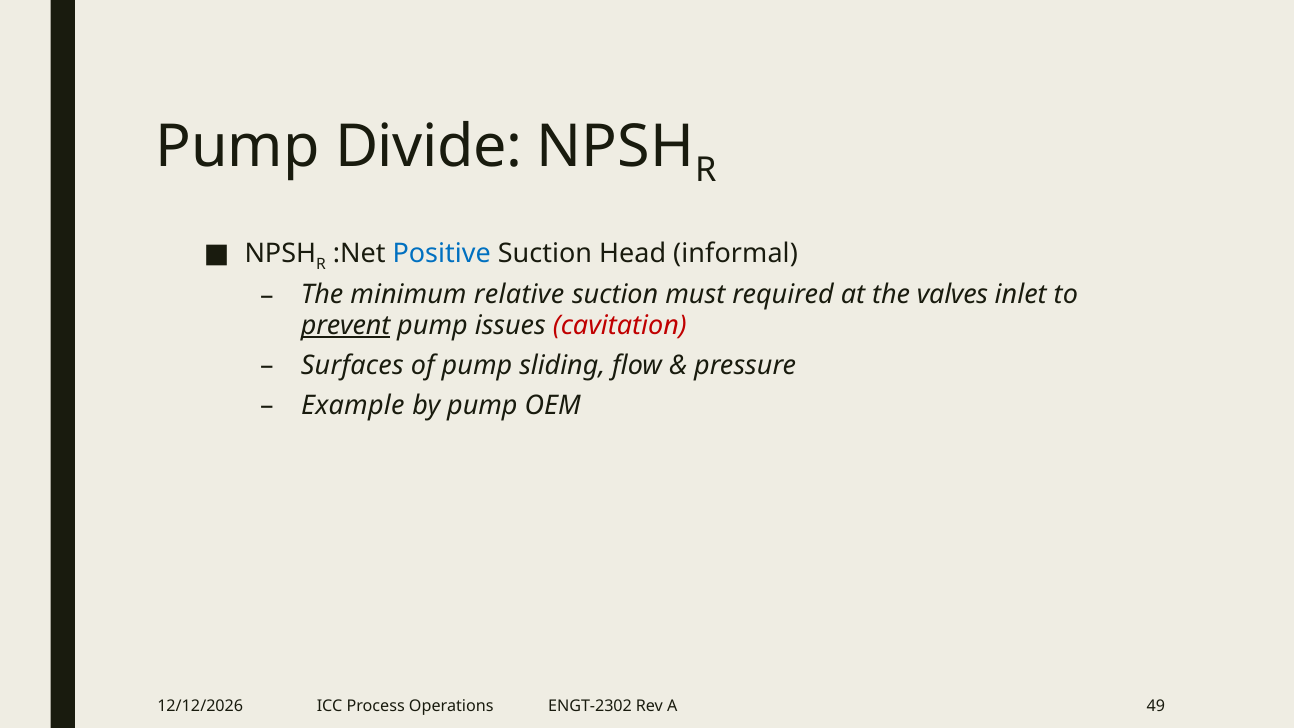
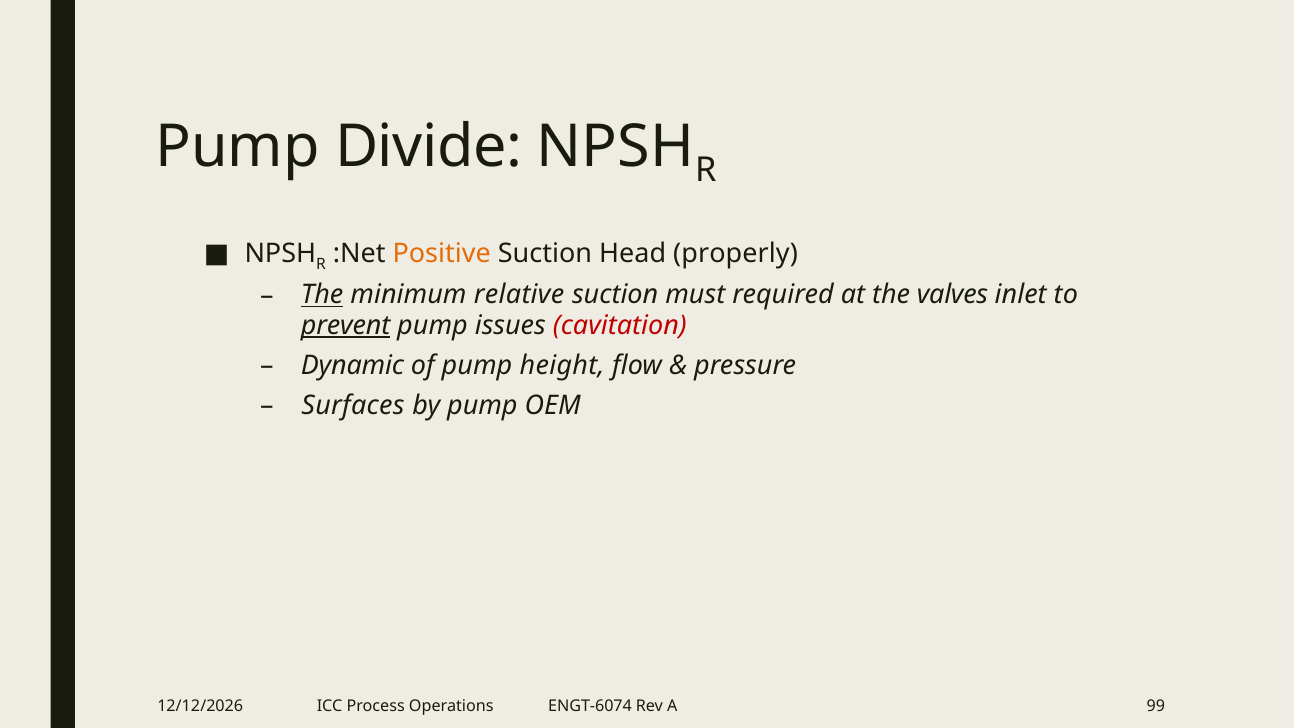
Positive colour: blue -> orange (442, 253)
informal: informal -> properly (736, 253)
The underline: none -> present (322, 295)
Surfaces: Surfaces -> Dynamic (352, 365)
sliding: sliding -> height (562, 365)
Example: Example -> Surfaces (353, 405)
ENGT-2302: ENGT-2302 -> ENGT-6074 (590, 706)
49: 49 -> 99 (1156, 706)
